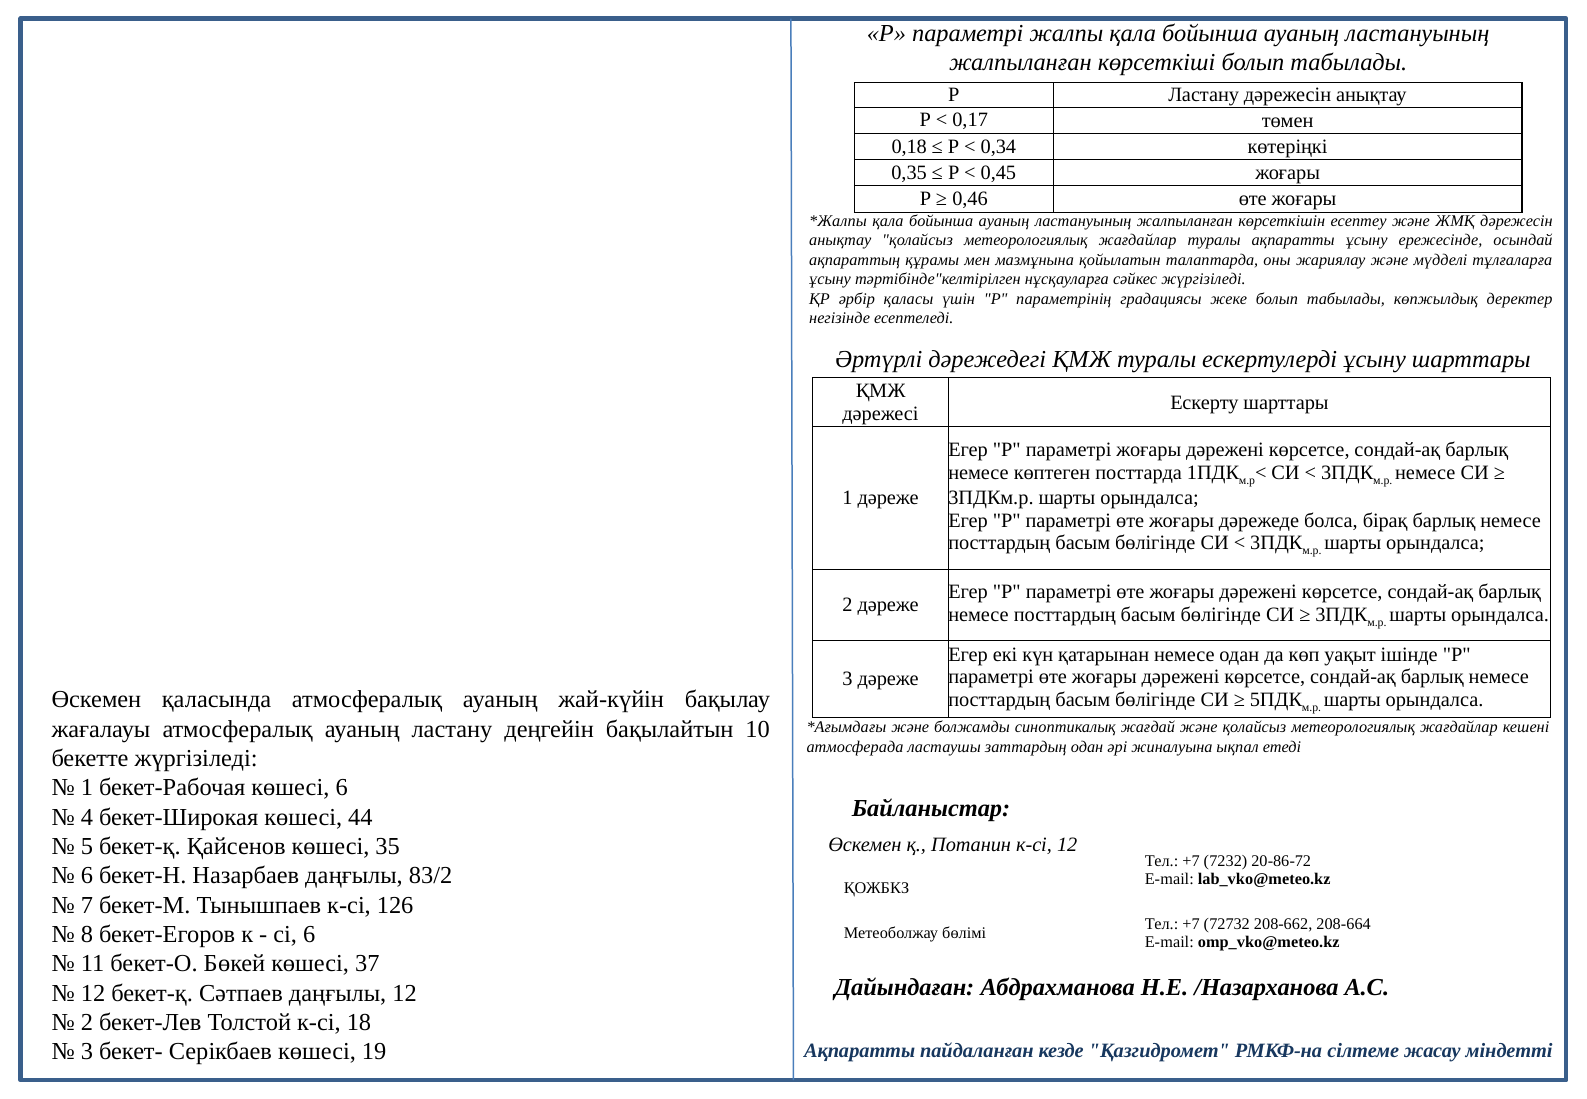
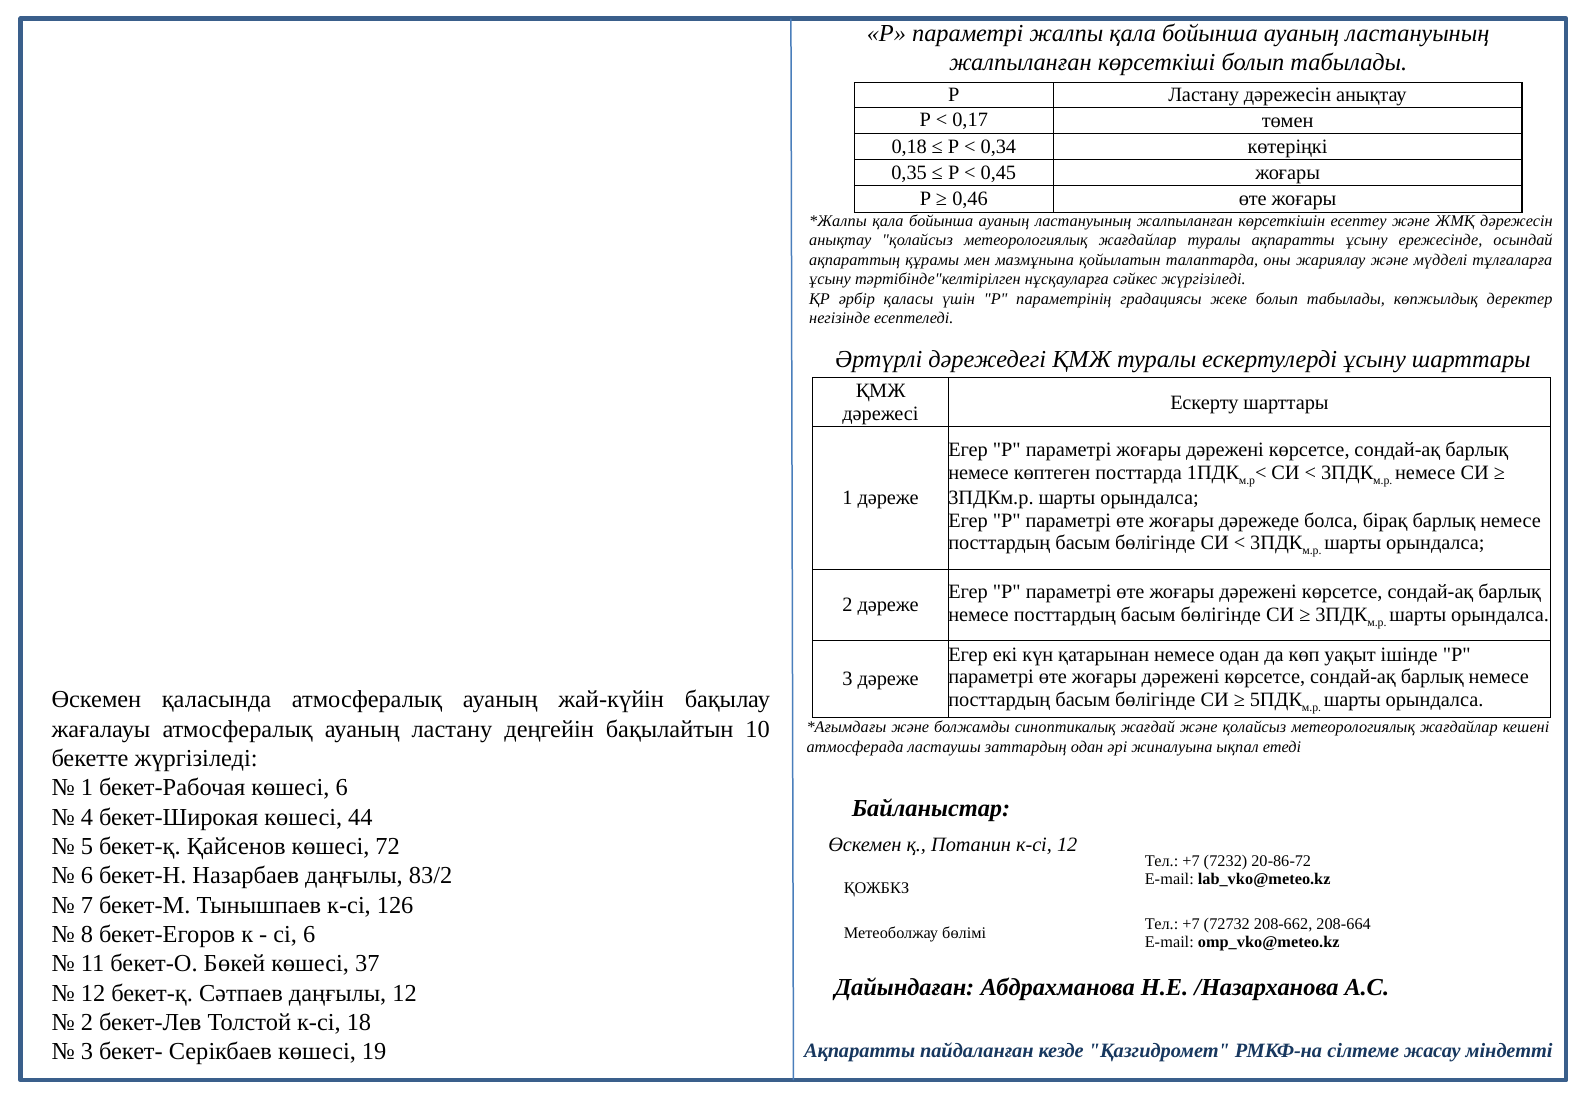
35: 35 -> 72 (388, 846)
